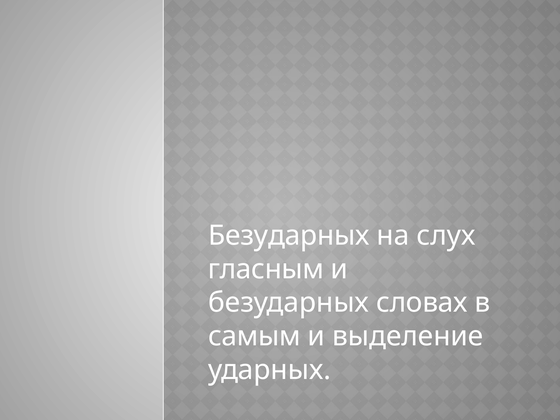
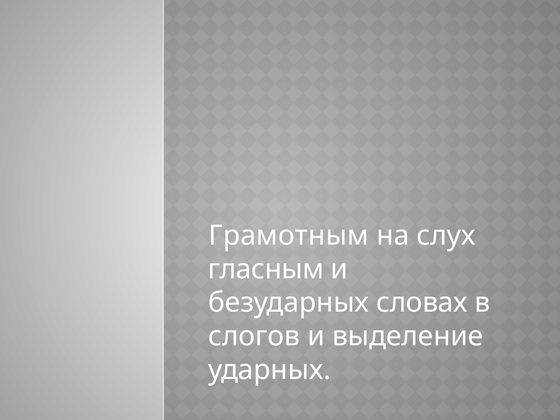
Безударных: Безударных -> Грамотным (289, 236)
самым: самым -> слогов (254, 336)
